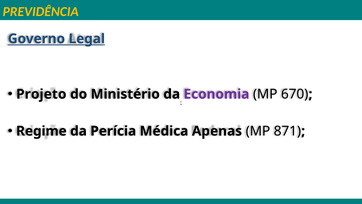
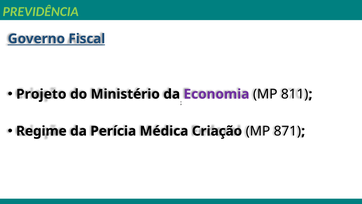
PREVIDÊNCIA colour: yellow -> light green (41, 12)
Legal: Legal -> Fiscal (87, 39)
670: 670 -> 811 (295, 94)
Apenas: Apenas -> Criação (217, 131)
